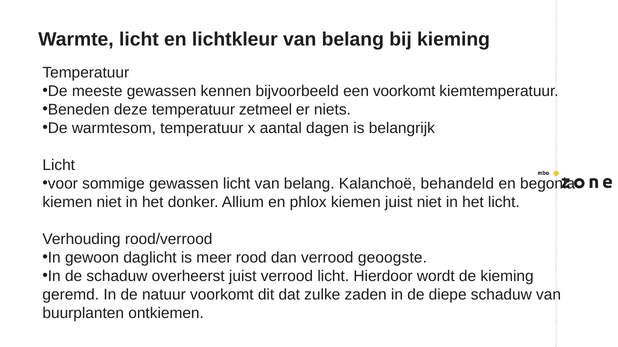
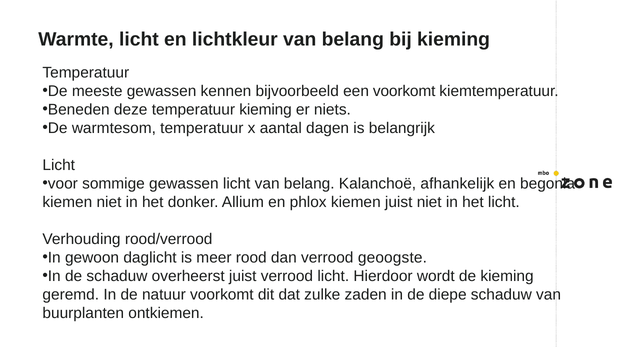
temperatuur zetmeel: zetmeel -> kieming (266, 110)
behandeld: behandeld -> afhankelijk (457, 184)
